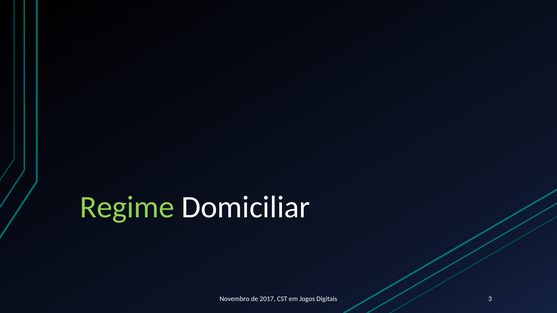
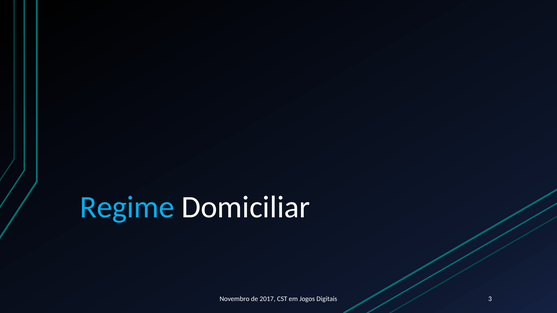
Regime colour: light green -> light blue (127, 207)
